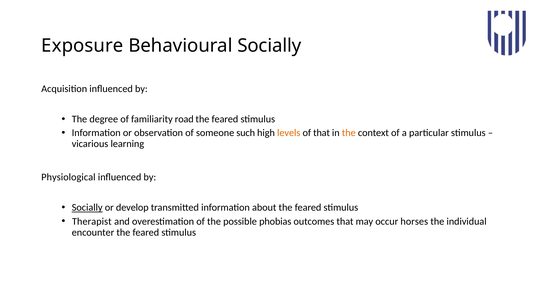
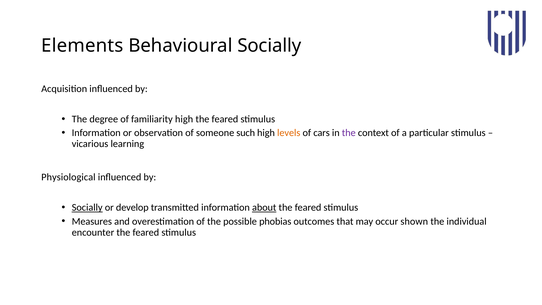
Exposure: Exposure -> Elements (82, 46)
familiarity road: road -> high (184, 119)
of that: that -> cars (322, 133)
the colour: orange -> purple (349, 133)
about underline: none -> present (264, 207)
Therapist: Therapist -> Measures (92, 221)
horses: horses -> shown (414, 221)
